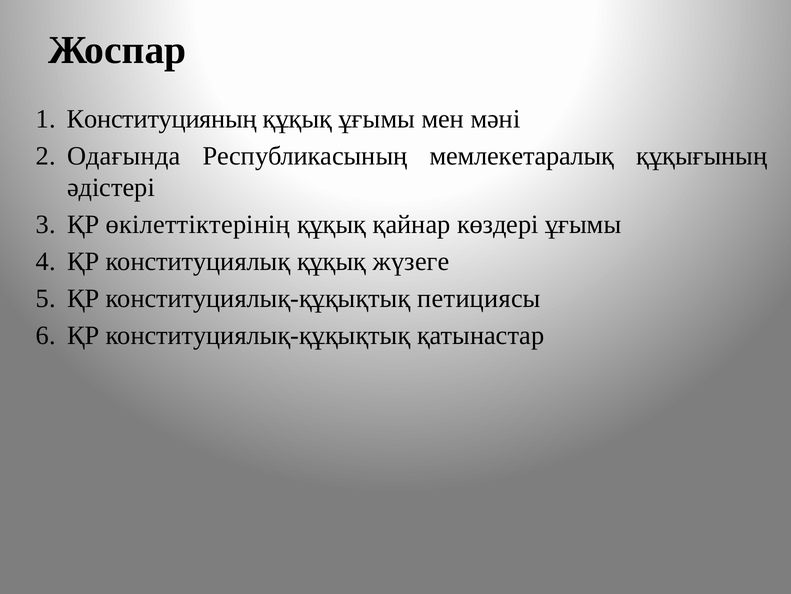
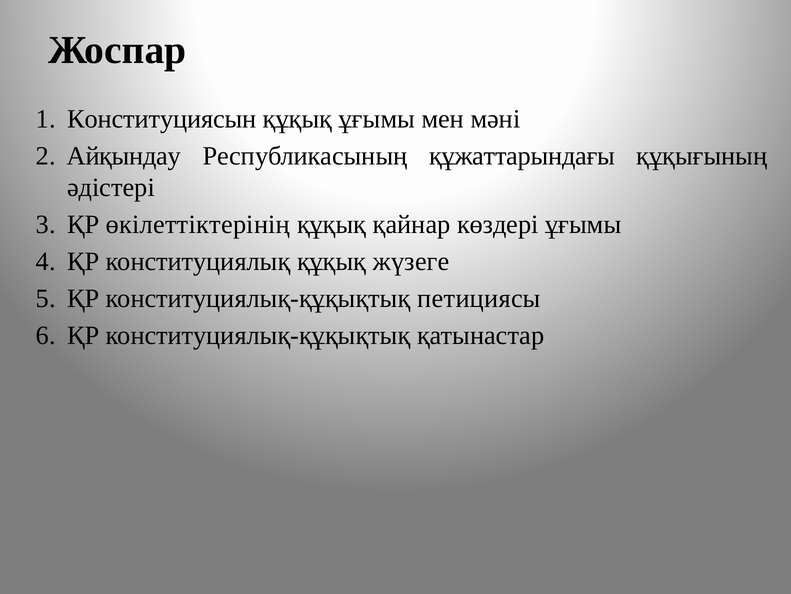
Конституцияның: Конституцияның -> Конституциясын (162, 119)
Одағында: Одағында -> Айқындау (124, 156)
мемлекетаралық: мемлекетаралық -> құжаттарындағы (522, 156)
